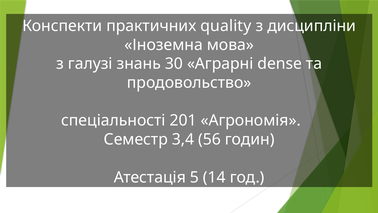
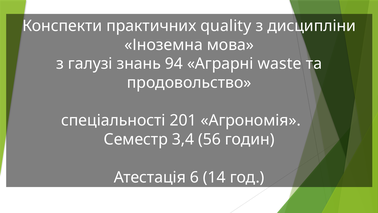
30: 30 -> 94 (174, 64)
dense: dense -> waste (280, 64)
5: 5 -> 6 (194, 177)
